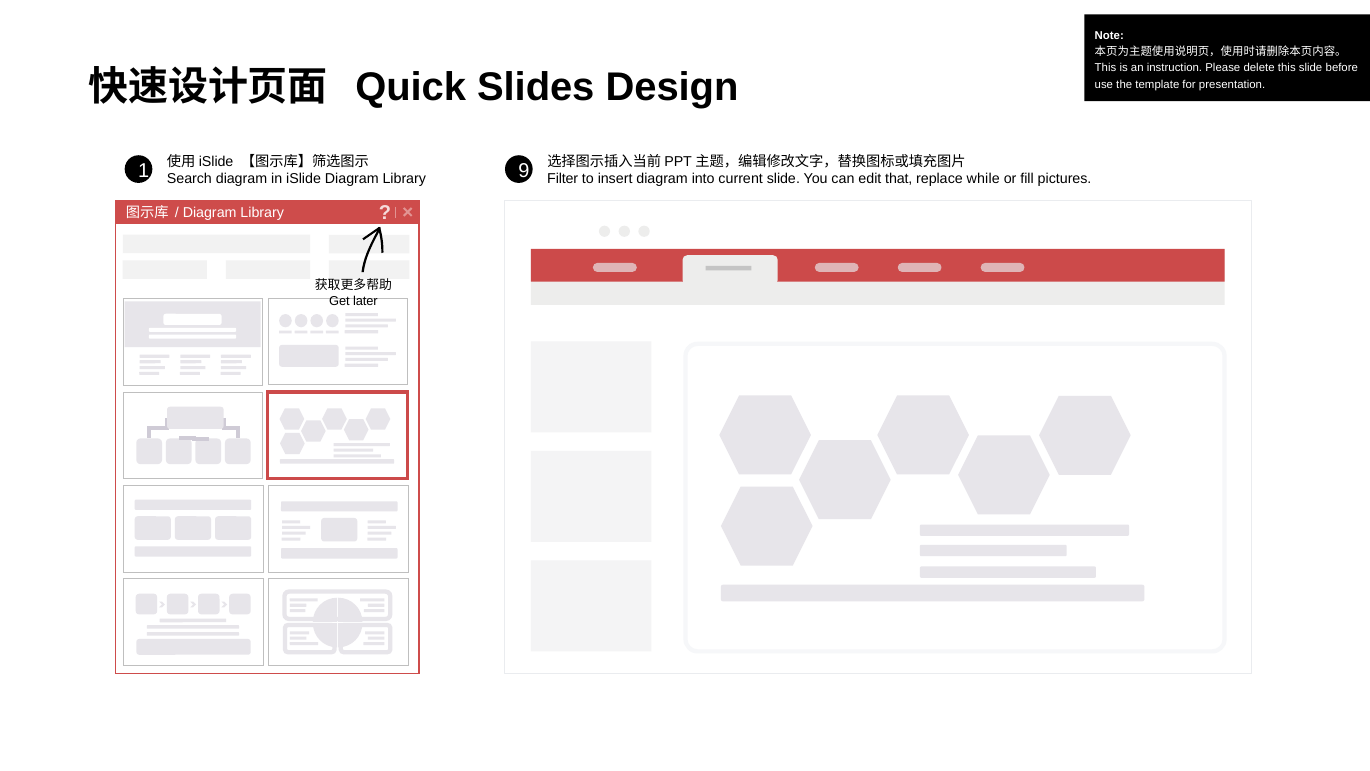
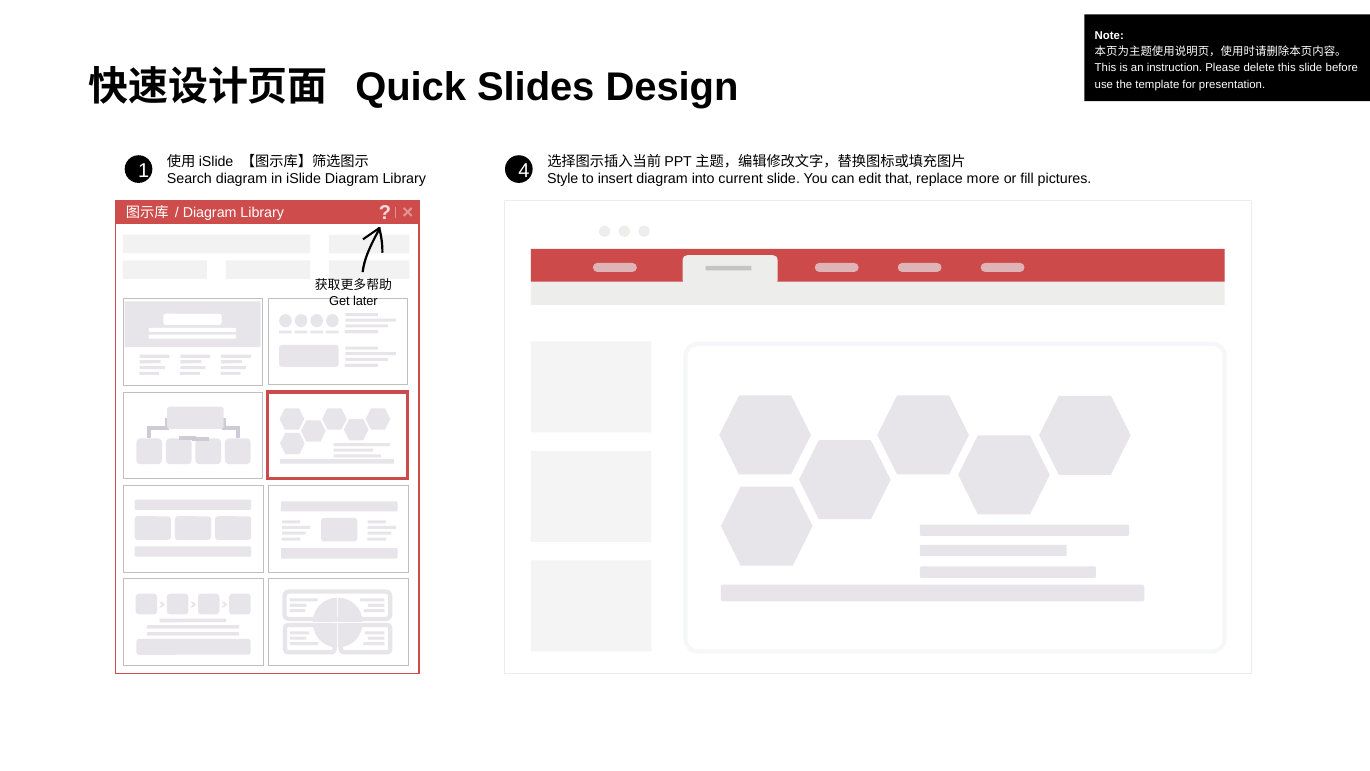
9: 9 -> 4 (524, 170)
Filter: Filter -> Style (563, 179)
while: while -> more (983, 179)
